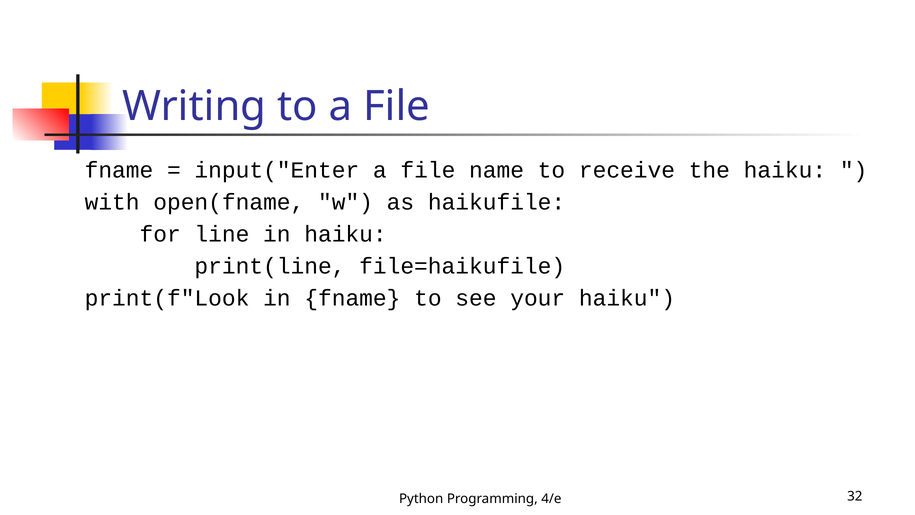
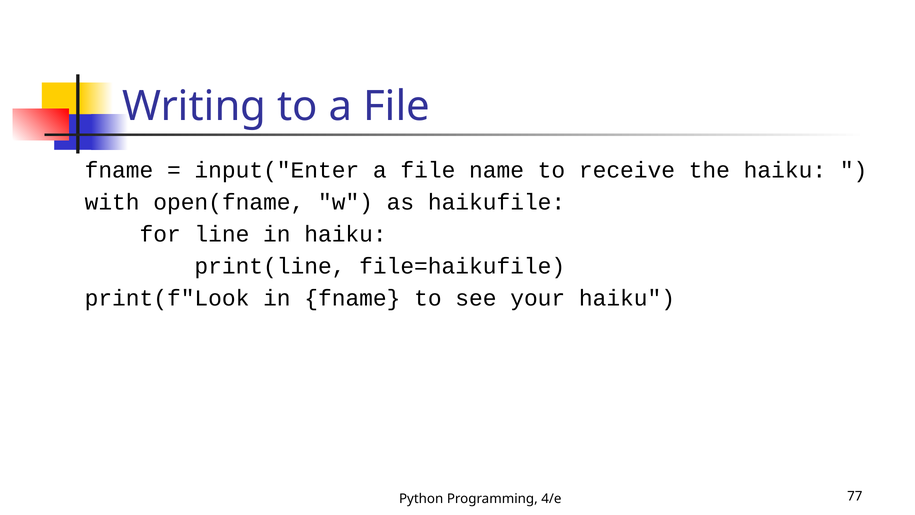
32: 32 -> 77 (855, 496)
